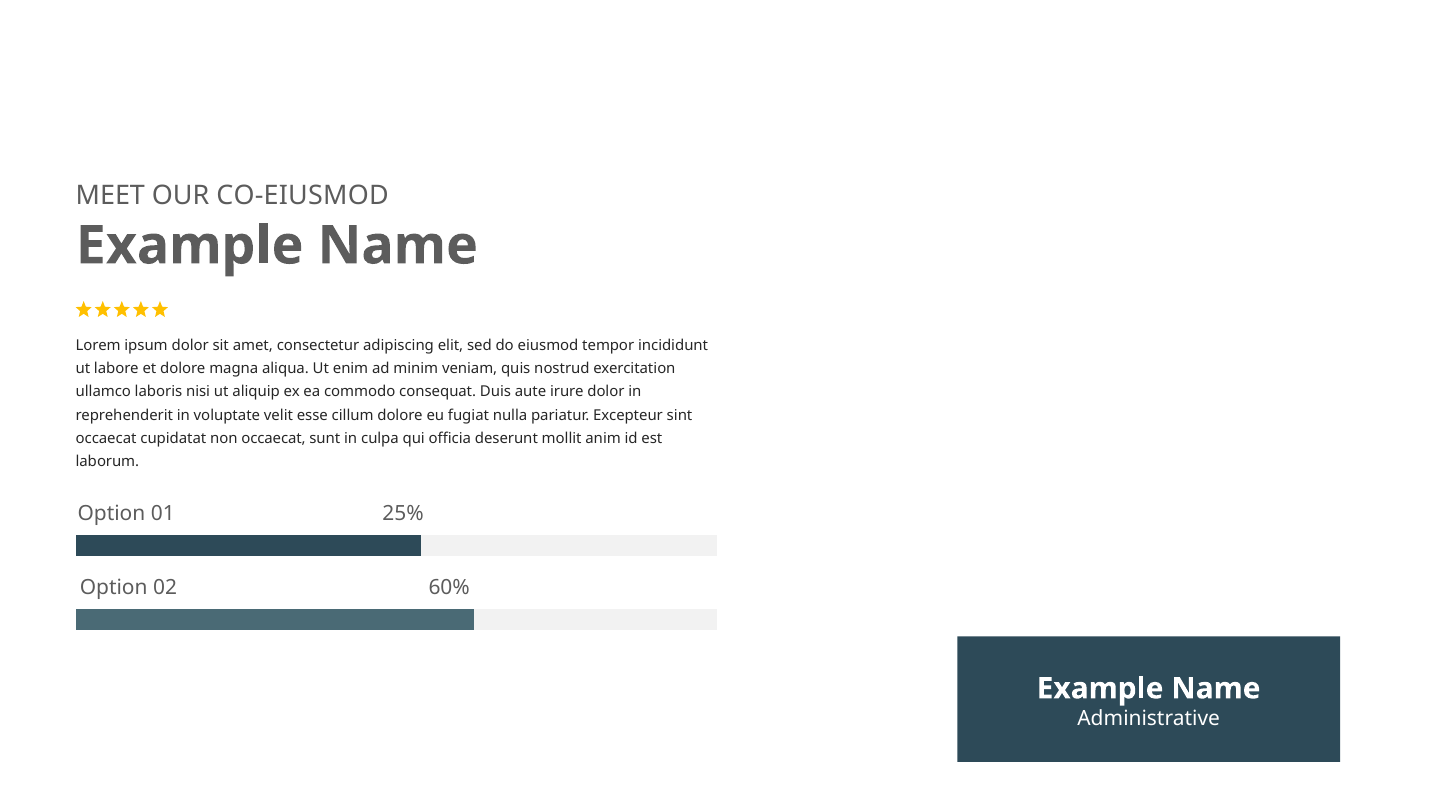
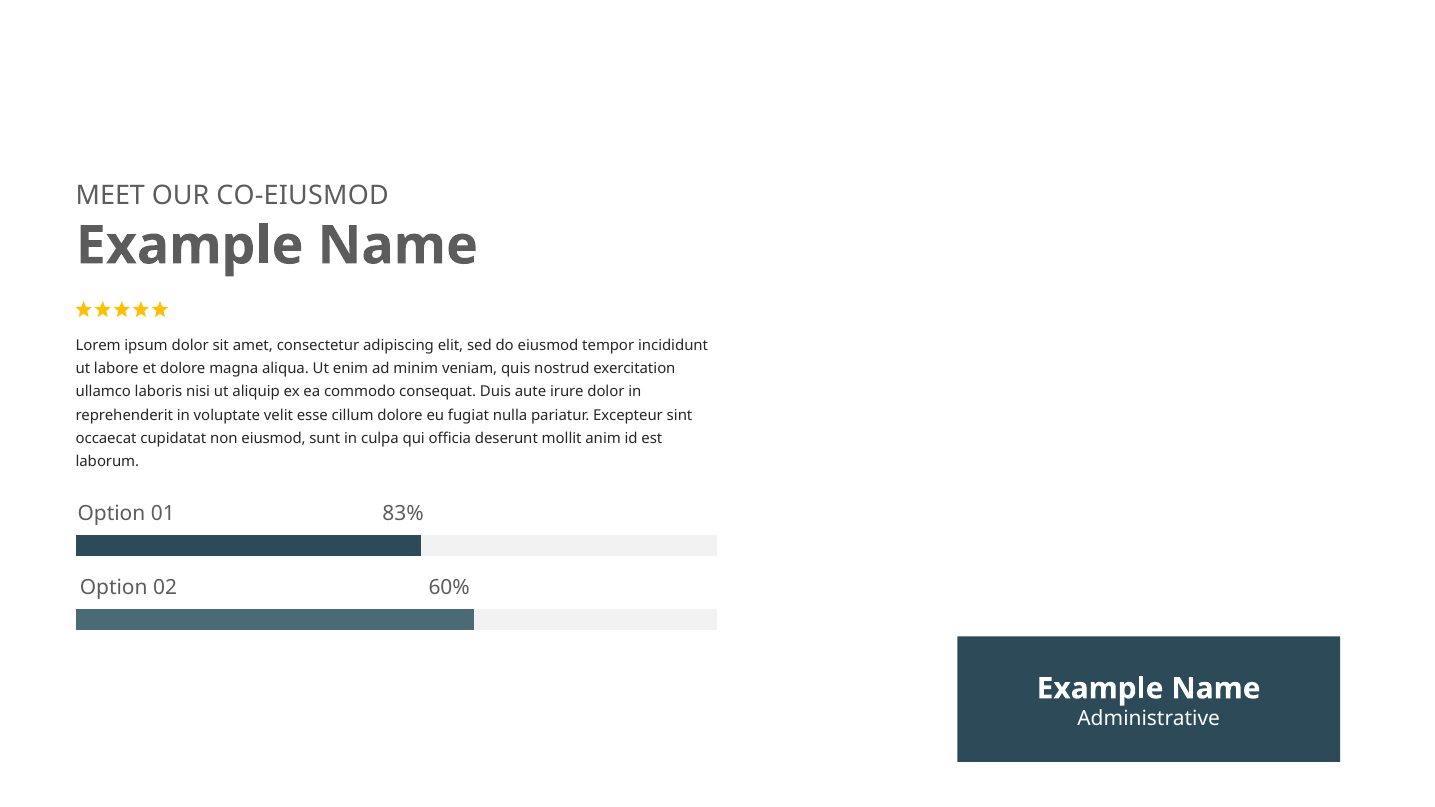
non occaecat: occaecat -> eiusmod (274, 439)
25%: 25% -> 83% (403, 514)
